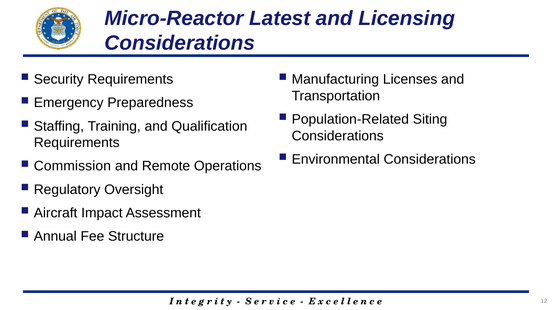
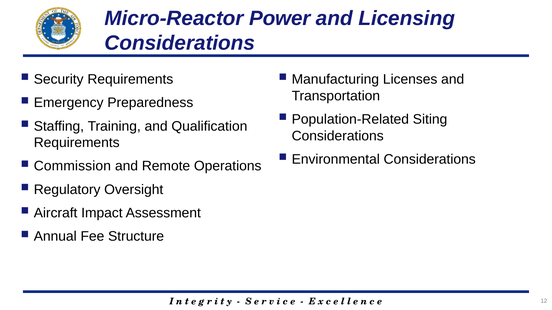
Latest: Latest -> Power (280, 18)
